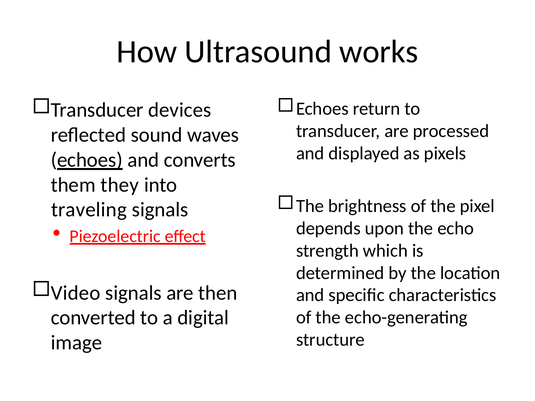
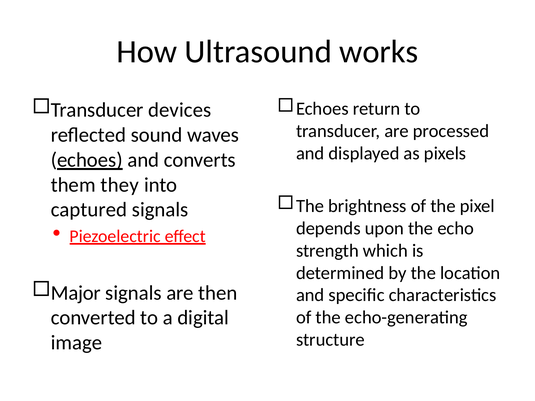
traveling: traveling -> captured (89, 210)
Video: Video -> Major (76, 293)
